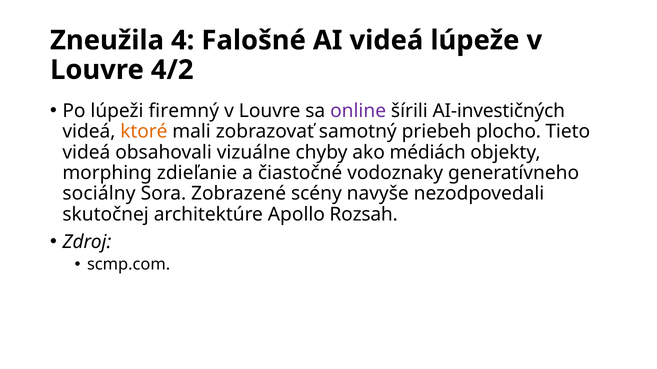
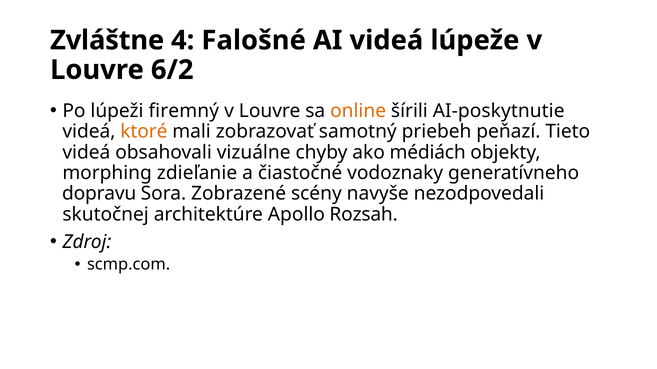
Zneužila: Zneužila -> Zvláštne (107, 40)
4/2: 4/2 -> 6/2 (172, 70)
online colour: purple -> orange (358, 111)
AI-investičných: AI-investičných -> AI-poskytnutie (499, 111)
plocho: plocho -> peňazí (508, 132)
sociálny: sociálny -> dopravu (99, 194)
